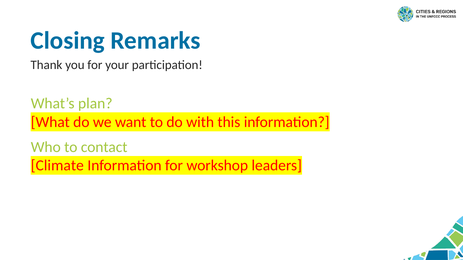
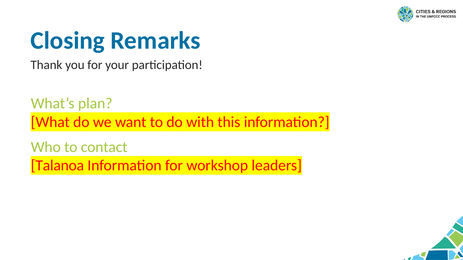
Climate: Climate -> Talanoa (57, 166)
